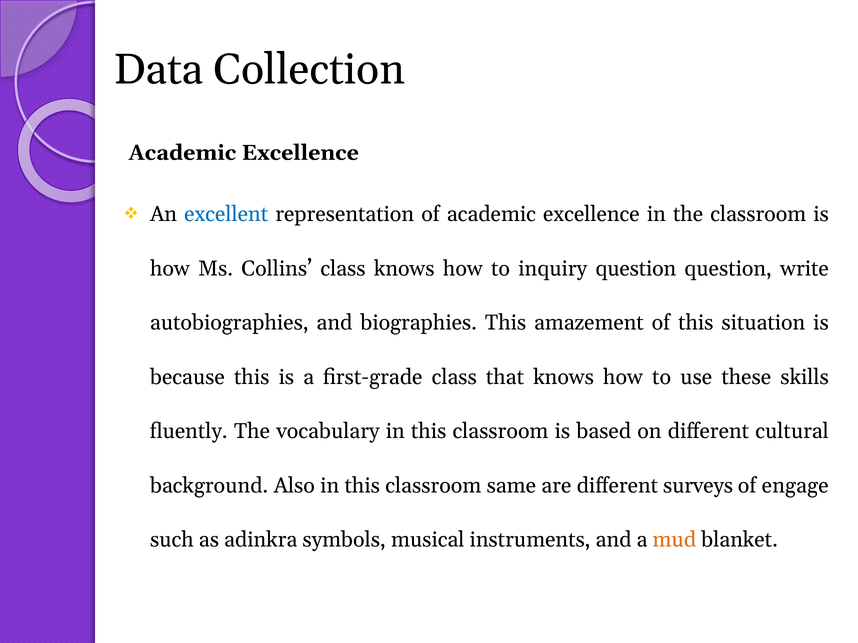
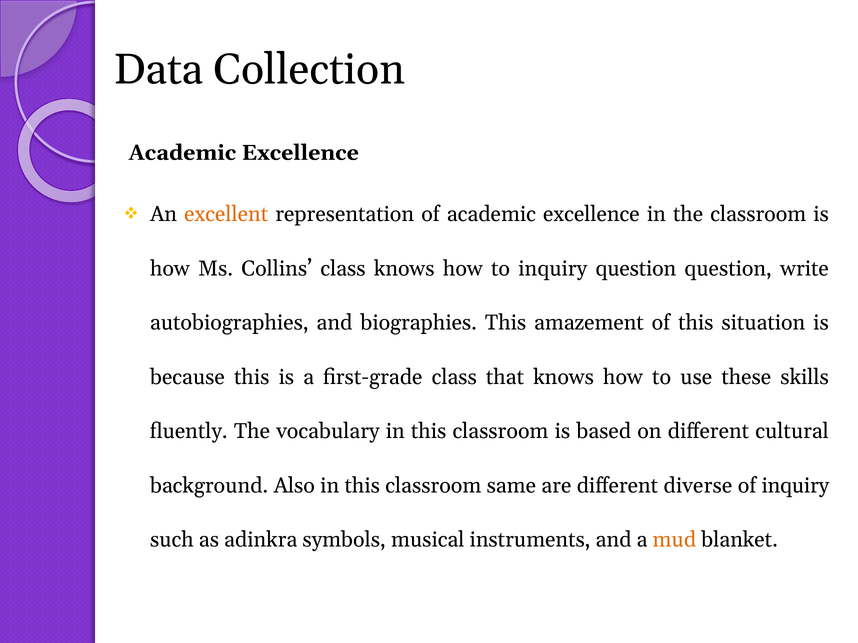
excellent colour: blue -> orange (226, 214)
surveys: surveys -> diverse (698, 486)
of engage: engage -> inquiry (795, 486)
